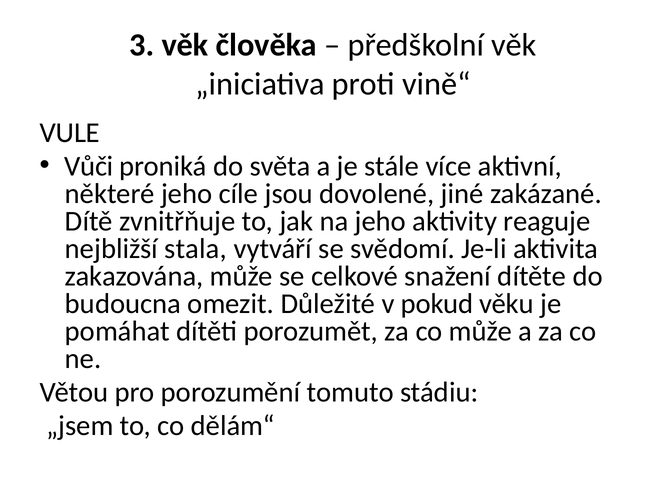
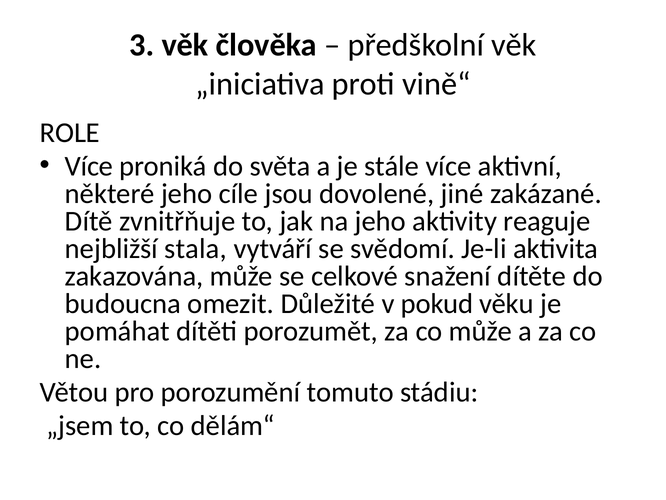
VULE: VULE -> ROLE (70, 132)
Vůči: Vůči -> Více (89, 166)
